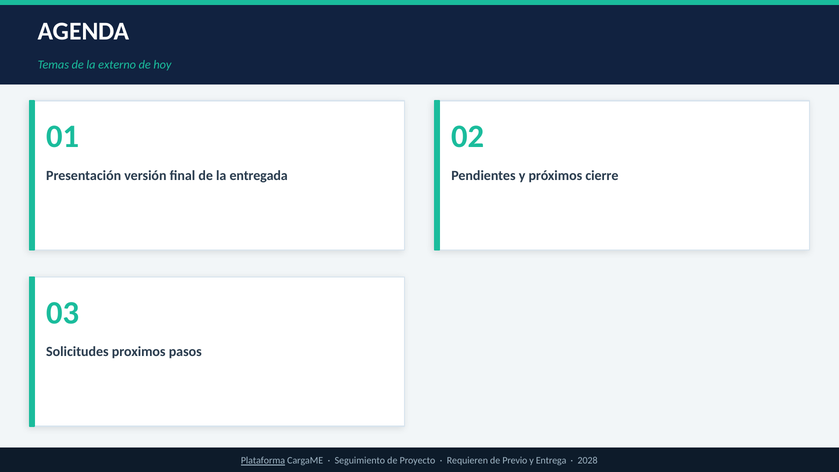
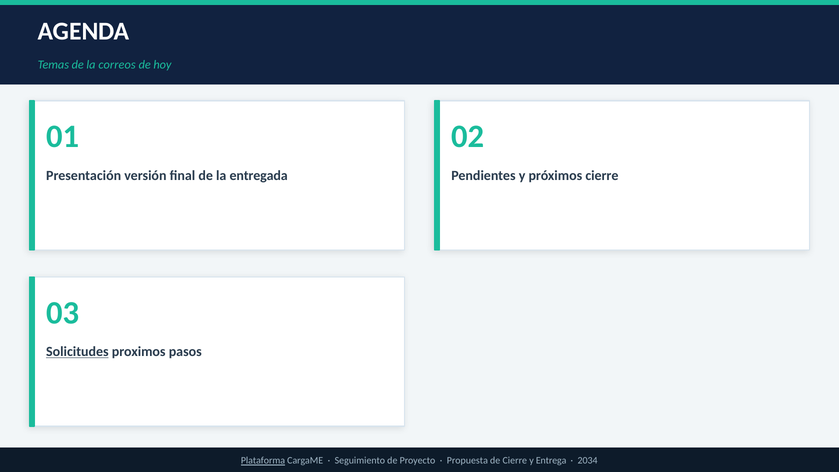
externo: externo -> correos (117, 65)
Solicitudes underline: none -> present (77, 352)
Requieren: Requieren -> Propuesta (467, 461)
de Previo: Previo -> Cierre (515, 461)
2028: 2028 -> 2034 (588, 461)
